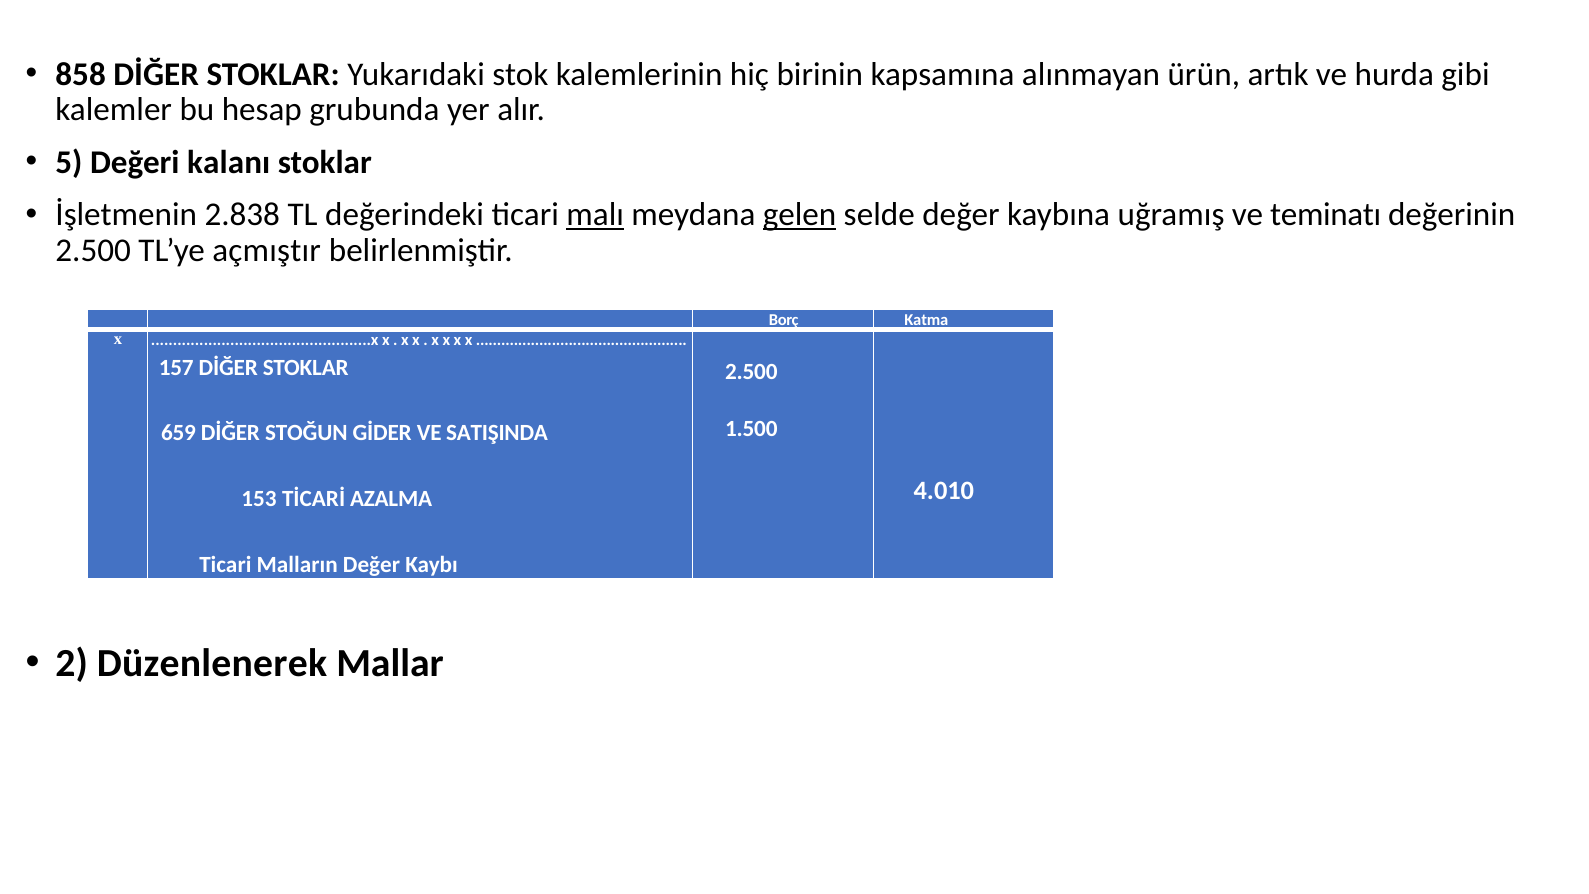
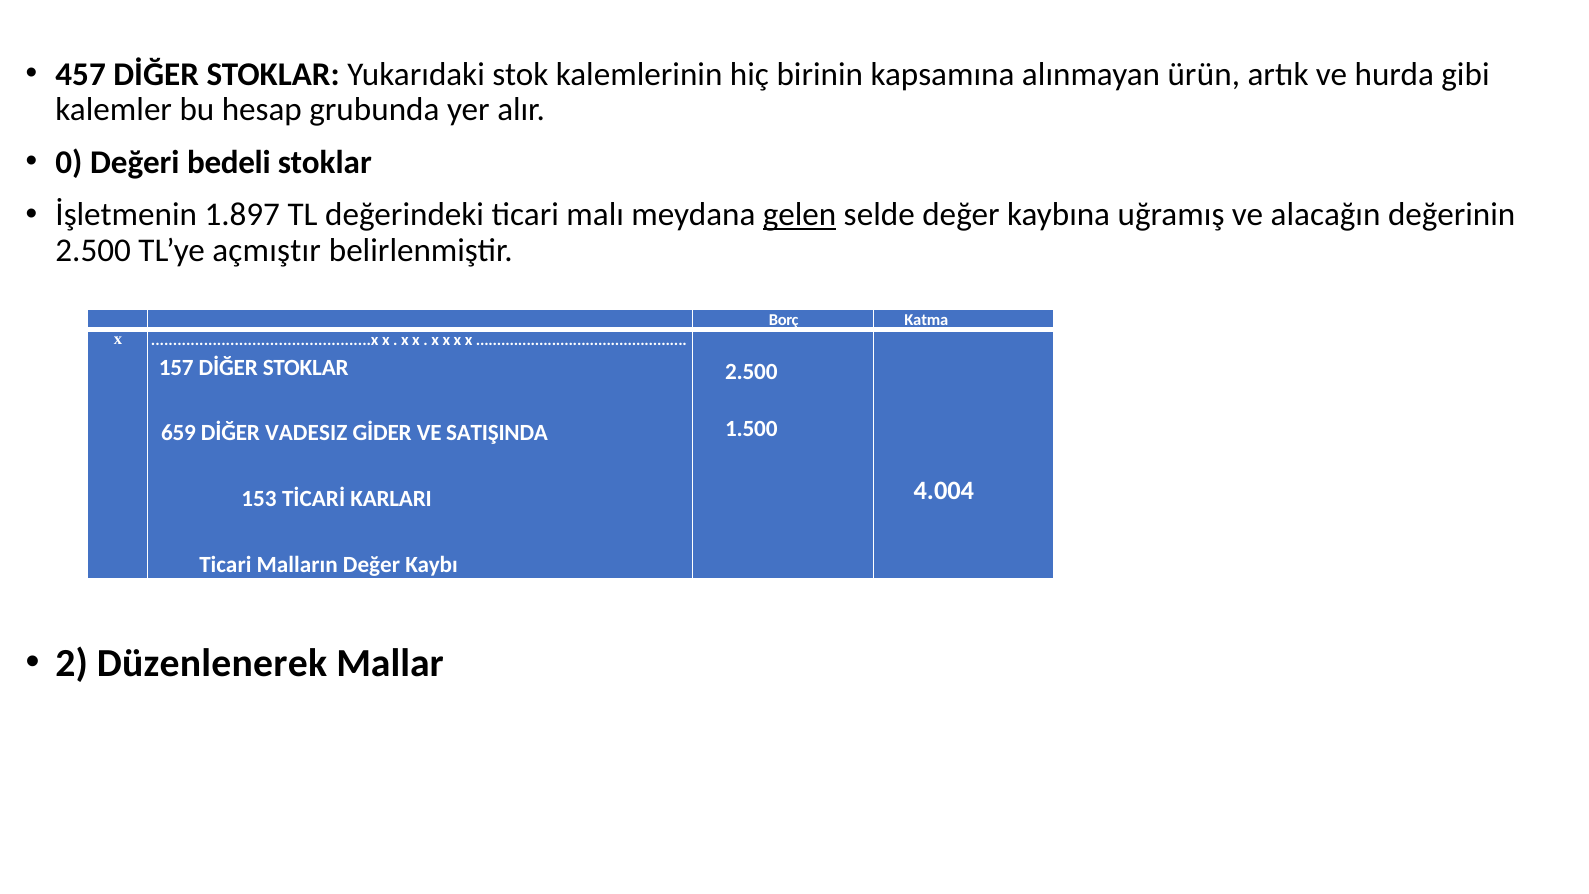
858: 858 -> 457 (81, 74)
5: 5 -> 0 (69, 162)
kalanı: kalanı -> bedeli (229, 162)
2.838: 2.838 -> 1.897 (242, 215)
malı underline: present -> none (595, 215)
teminatı: teminatı -> alacağın (1326, 215)
STOĞUN: STOĞUN -> VADESIZ (306, 433)
4.010: 4.010 -> 4.004 (944, 490)
AZALMA: AZALMA -> KARLARI (391, 498)
